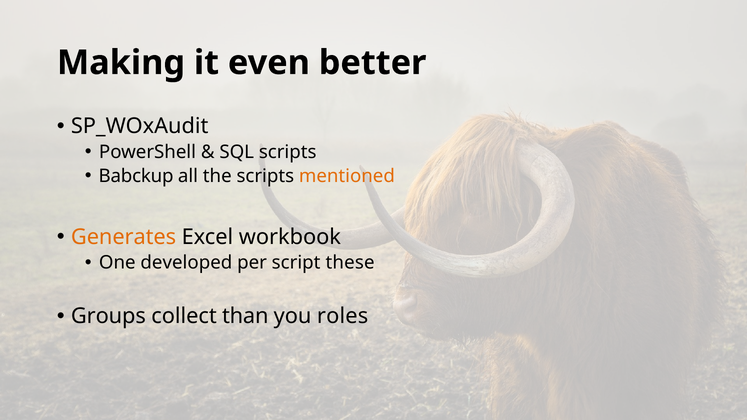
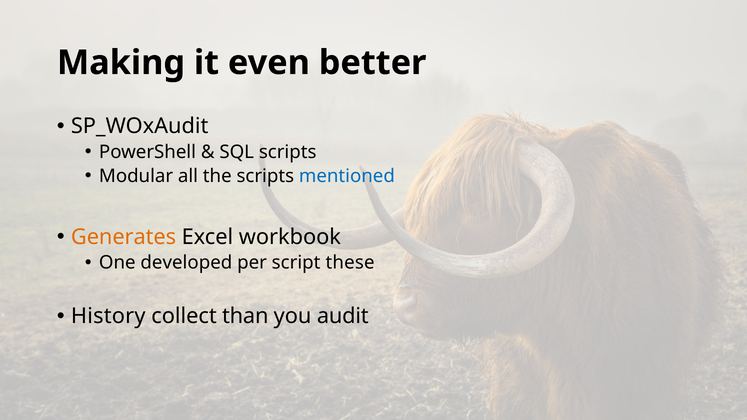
Babckup: Babckup -> Modular (136, 176)
mentioned colour: orange -> blue (347, 176)
Groups: Groups -> History (108, 316)
roles: roles -> audit (343, 316)
